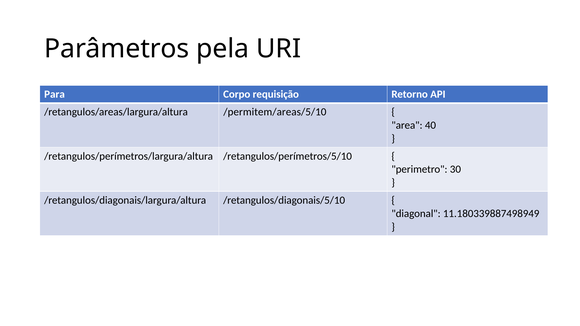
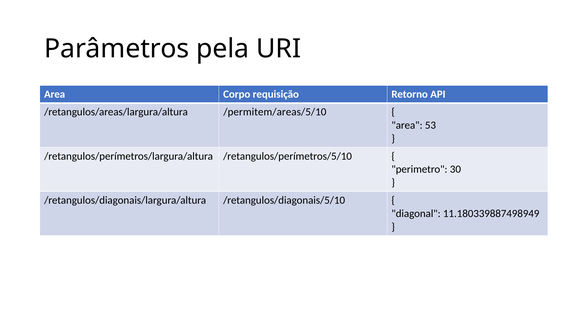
Para: Para -> Area (55, 94)
40: 40 -> 53 (430, 125)
